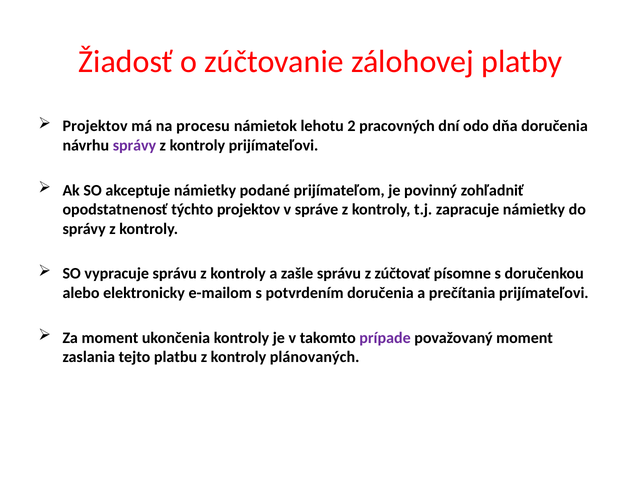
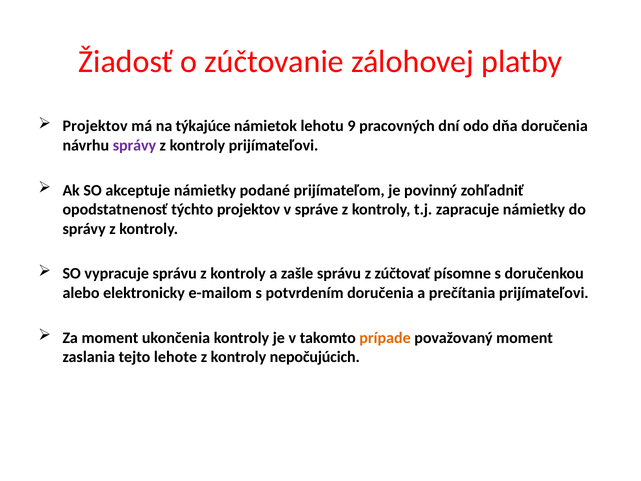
procesu: procesu -> týkajúce (203, 126)
2: 2 -> 9 (352, 126)
prípade colour: purple -> orange (385, 338)
platbu: platbu -> lehote (175, 357)
plánovaných: plánovaných -> nepočujúcich (315, 357)
